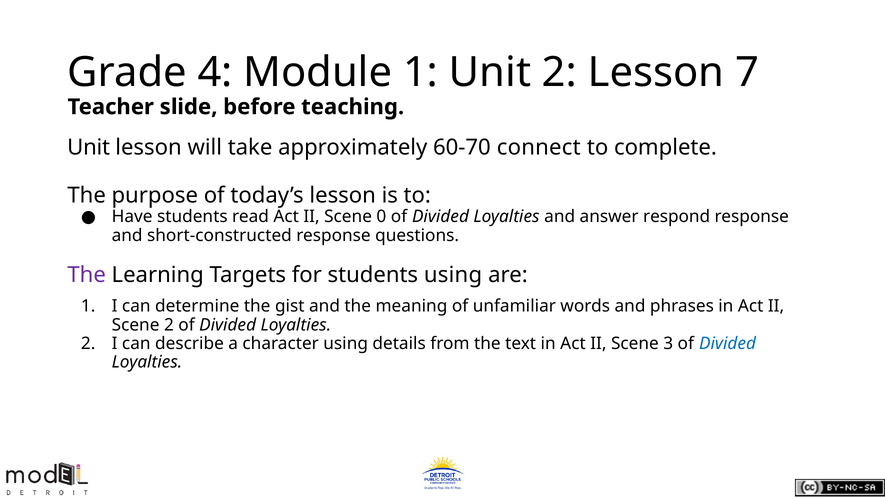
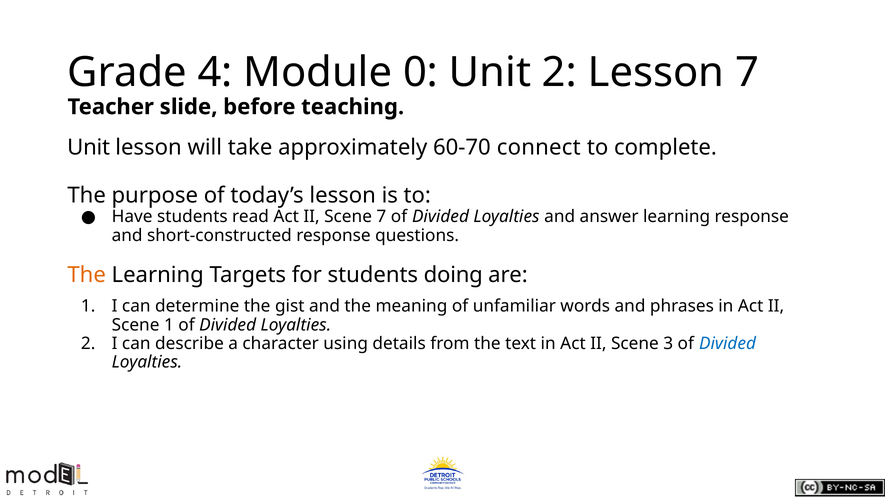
Module 1: 1 -> 0 (421, 72)
Scene 0: 0 -> 7 (381, 217)
answer respond: respond -> learning (677, 217)
The colour: purple -> orange (87, 275)
students using: using -> doing (453, 275)
Scene 2: 2 -> 1 (169, 325)
